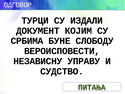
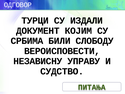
БУНЕ: БУНЕ -> БИЛИ (59, 41)
